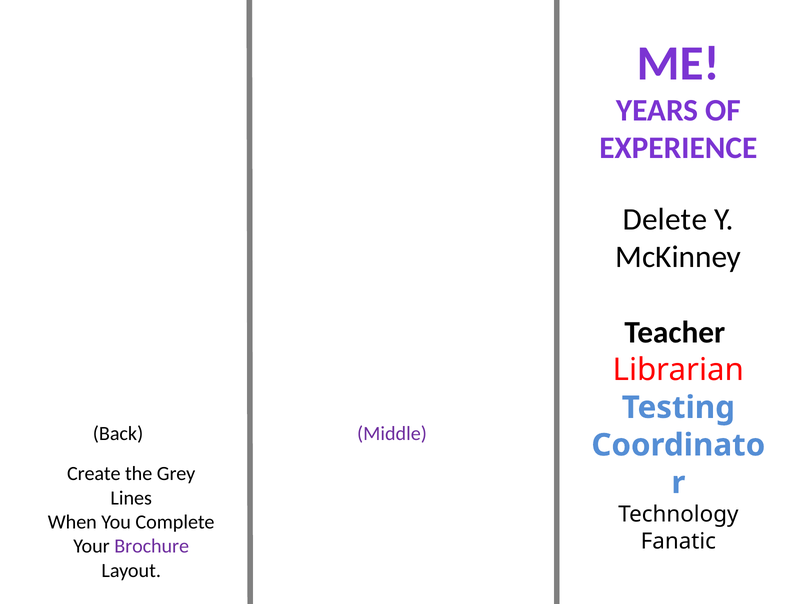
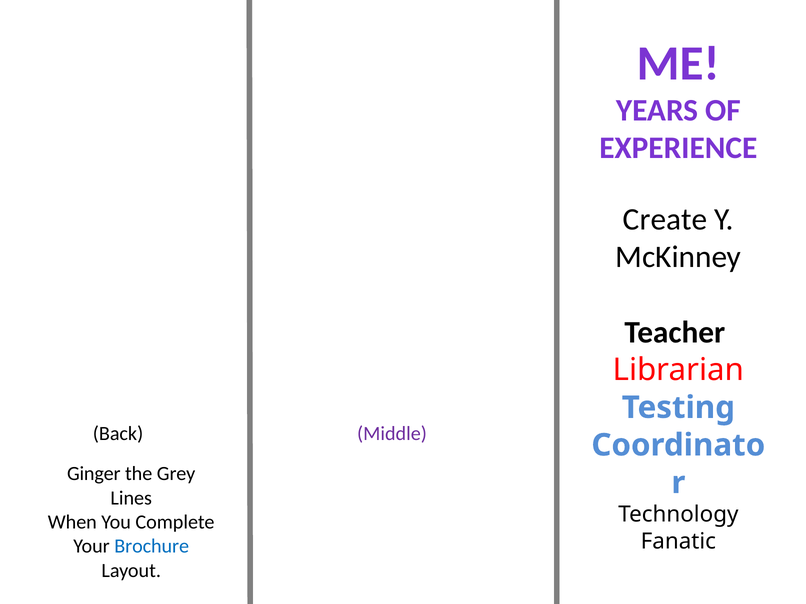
Delete: Delete -> Create (665, 220)
Create: Create -> Ginger (94, 474)
Brochure colour: purple -> blue (152, 547)
